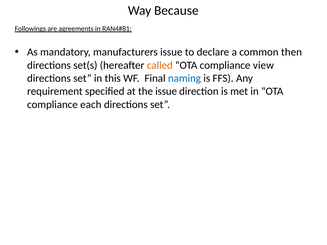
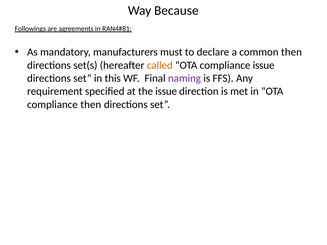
manufacturers issue: issue -> must (171, 52)
compliance view: view -> issue (264, 65)
naming colour: blue -> purple (184, 78)
compliance each: each -> then (91, 105)
